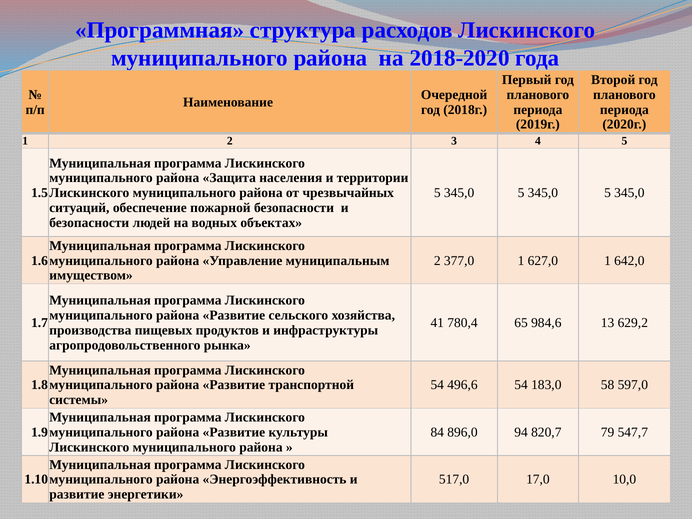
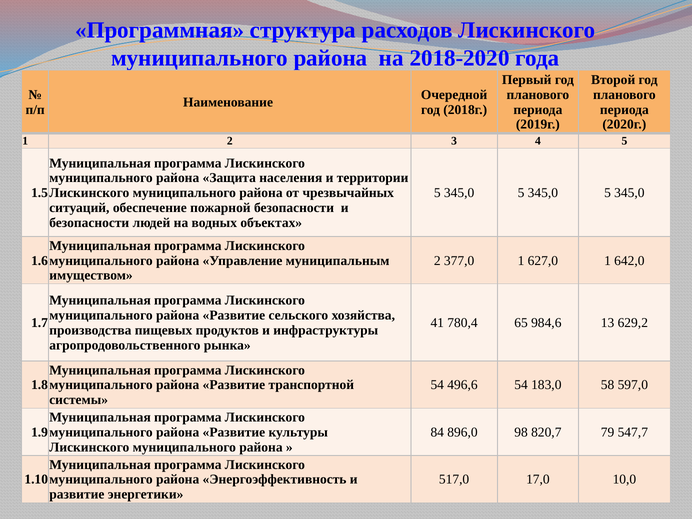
94: 94 -> 98 (521, 432)
